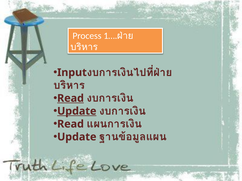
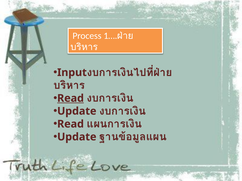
Update underline: present -> none (77, 111)
